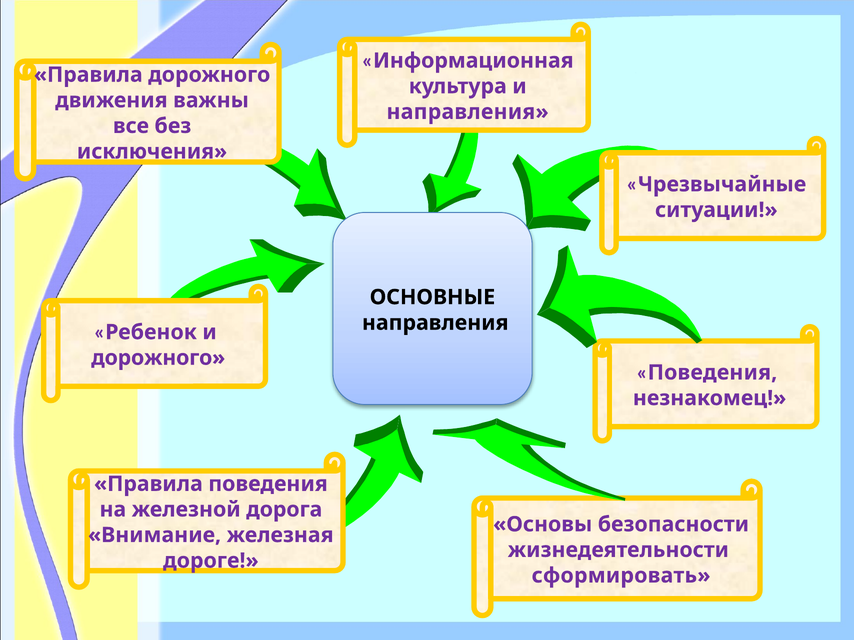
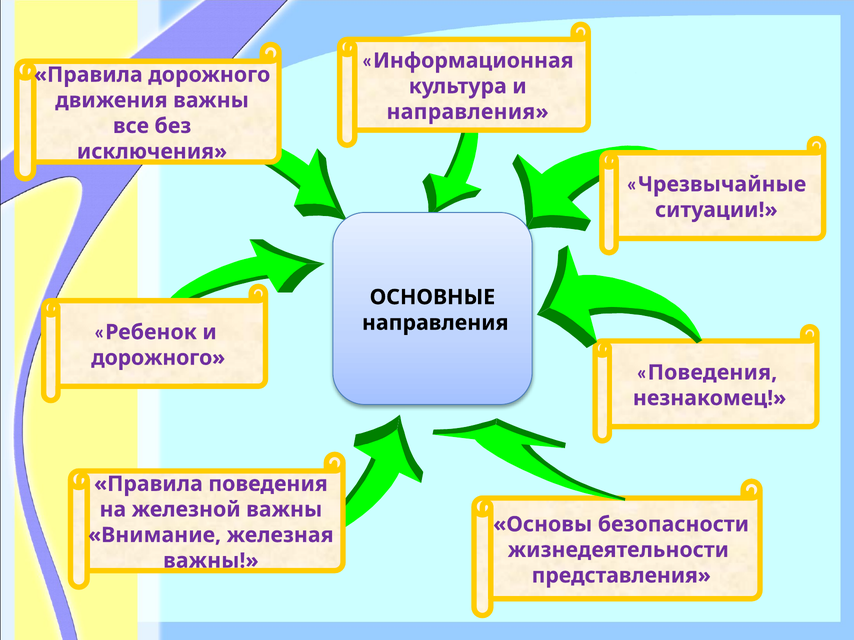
железной дорога: дорога -> важны (284, 510)
дороге: дороге -> важны (211, 561)
сформировать: сформировать -> представления (621, 576)
